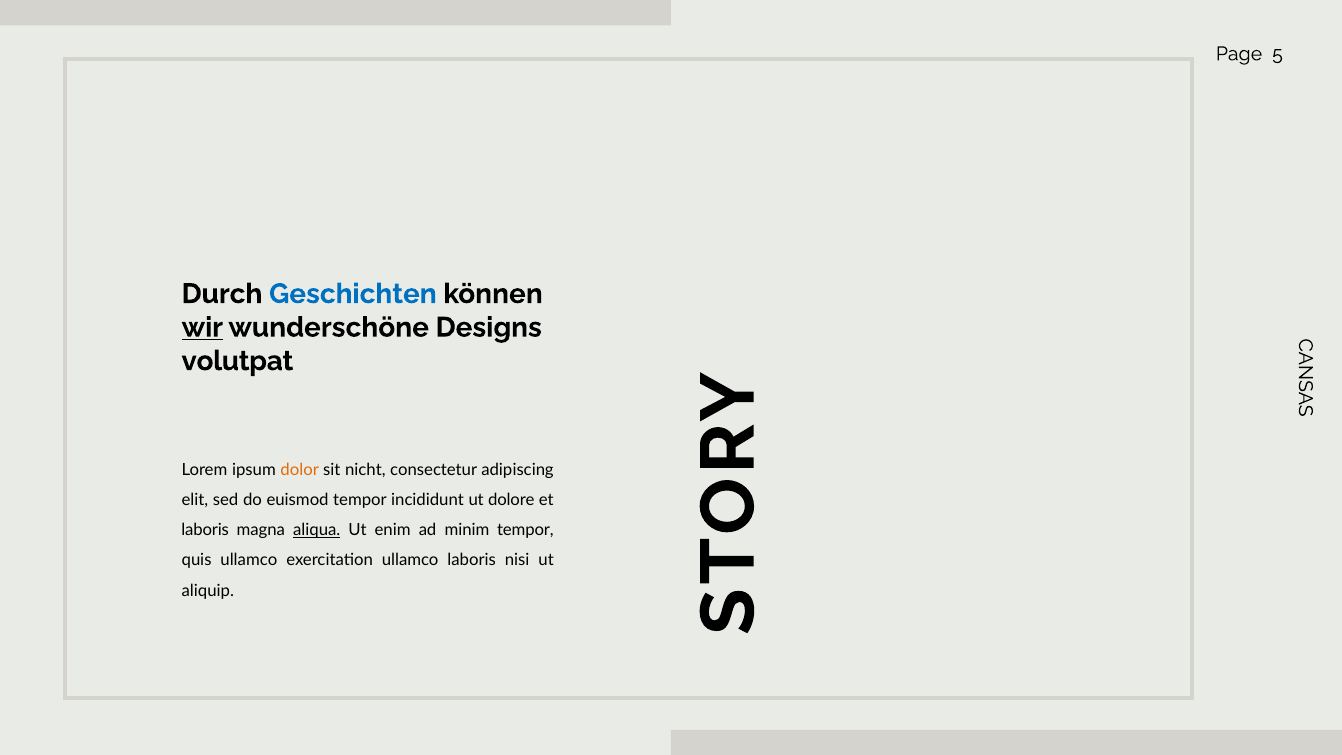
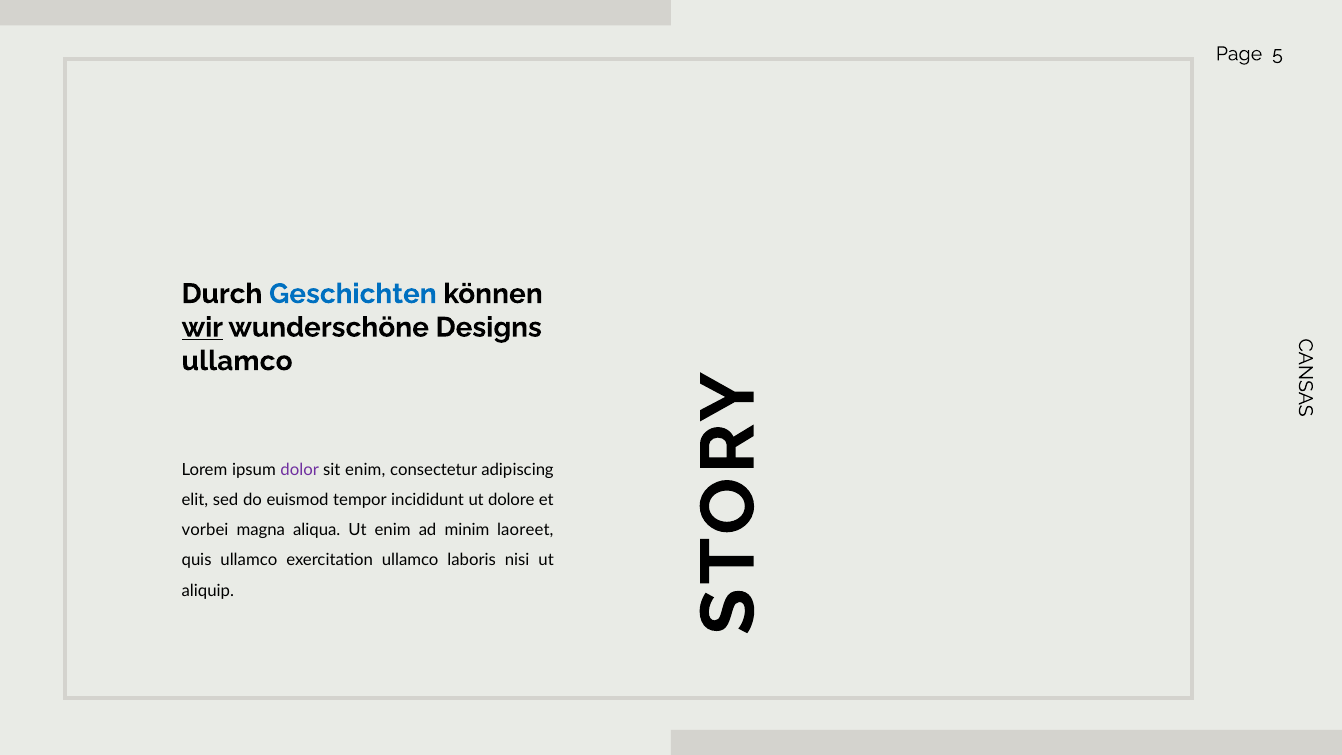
volutpat: volutpat -> ullamco (237, 361)
dolor colour: orange -> purple (300, 470)
sit nicht: nicht -> enim (365, 470)
laboris: laboris -> vorbei (205, 530)
aliqua underline: present -> none (317, 530)
minim tempor: tempor -> laoreet (525, 530)
